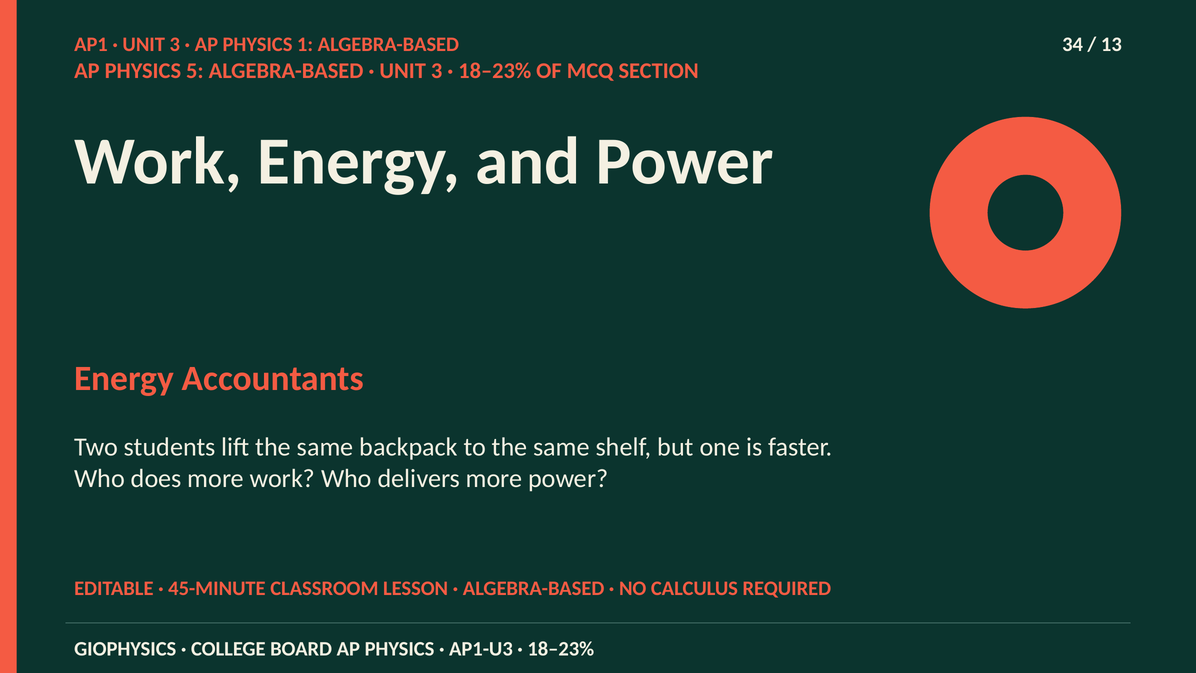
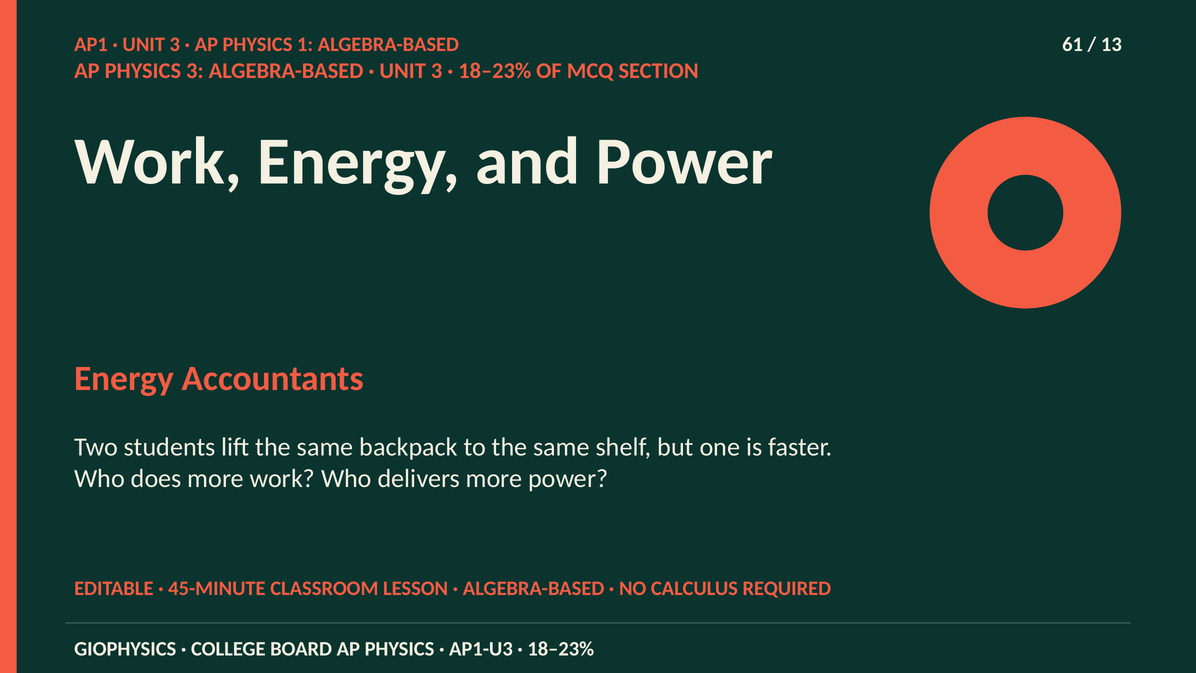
34: 34 -> 61 (1073, 44)
PHYSICS 5: 5 -> 3 (195, 71)
